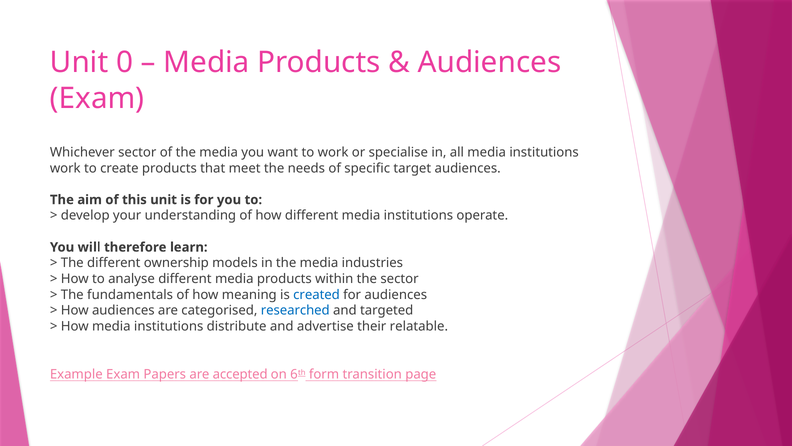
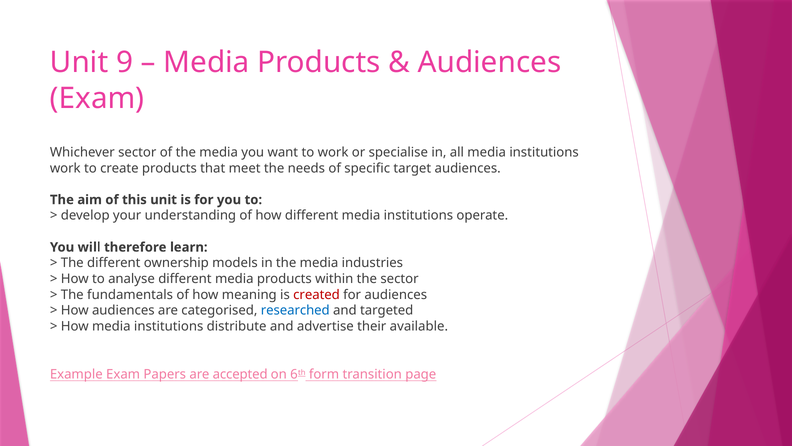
0: 0 -> 9 (125, 62)
created colour: blue -> red (317, 294)
relatable: relatable -> available (419, 326)
